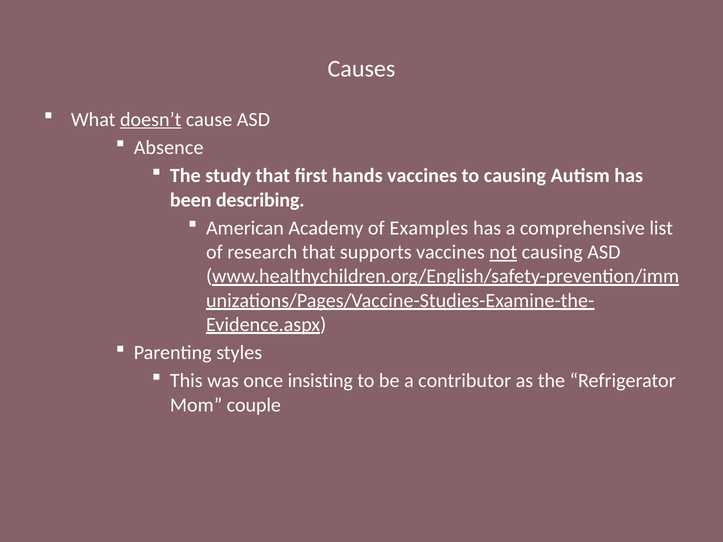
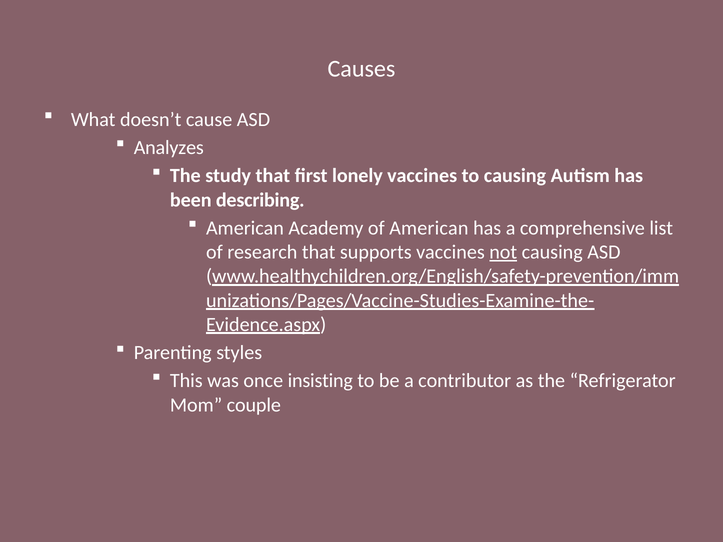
doesn’t underline: present -> none (151, 120)
Absence: Absence -> Analyzes (169, 148)
hands: hands -> lonely (357, 176)
of Examples: Examples -> American (429, 228)
